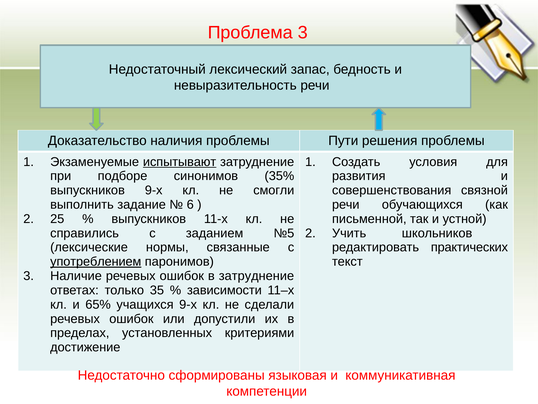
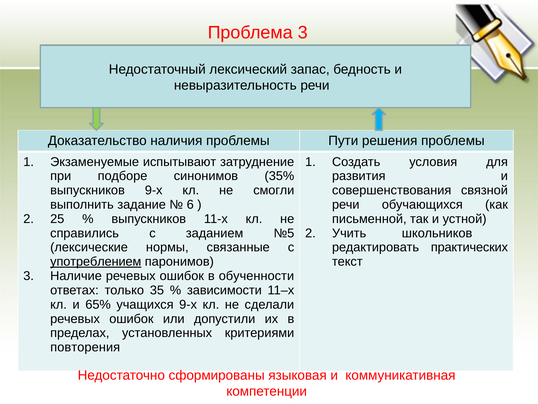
испытывают underline: present -> none (180, 162)
в затруднение: затруднение -> обученности (256, 276)
достижение: достижение -> повторения (85, 347)
